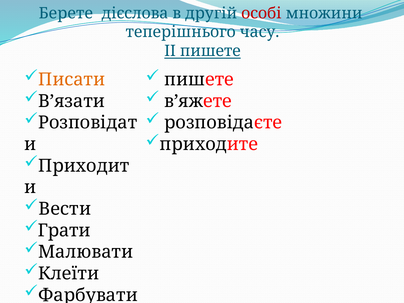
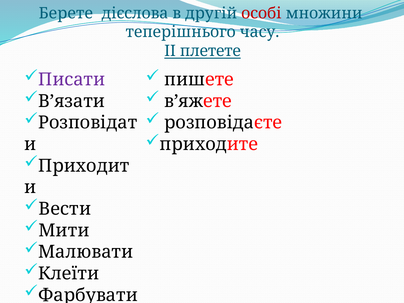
ІІ пишете: пишете -> плетете (210, 51)
Писати colour: orange -> purple (72, 80)
Грати: Грати -> Мити (64, 230)
